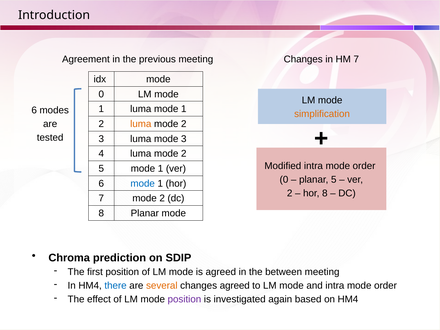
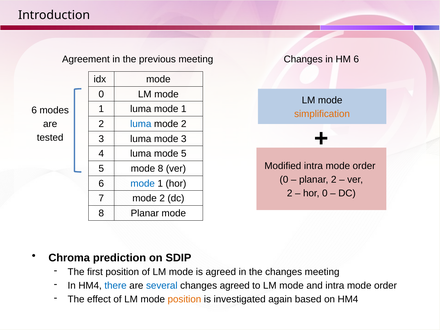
HM 7: 7 -> 6 (356, 59)
luma colour: orange -> blue (141, 124)
4 luma mode 2: 2 -> 5 (184, 154)
5 mode 1: 1 -> 8 (161, 169)
planar 5: 5 -> 2 (334, 180)
hor 8: 8 -> 0 (325, 193)
the between: between -> changes (284, 272)
several colour: orange -> blue (162, 286)
position colour: purple -> orange (184, 299)
